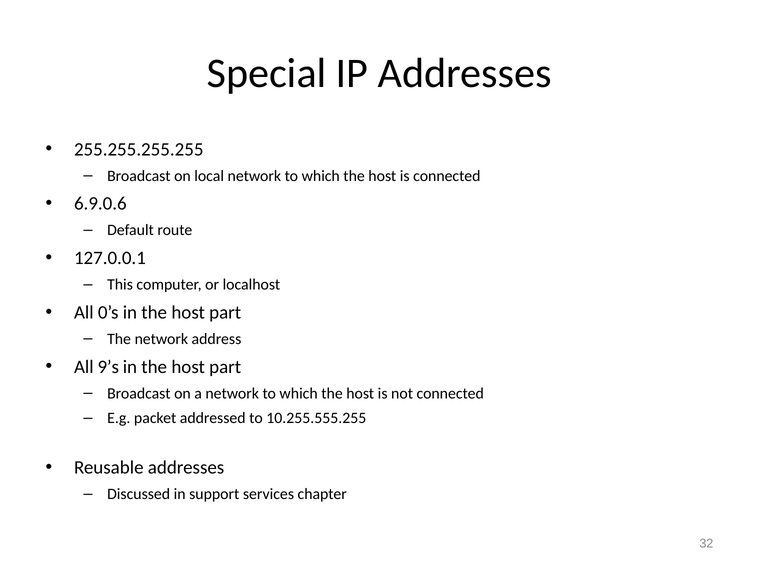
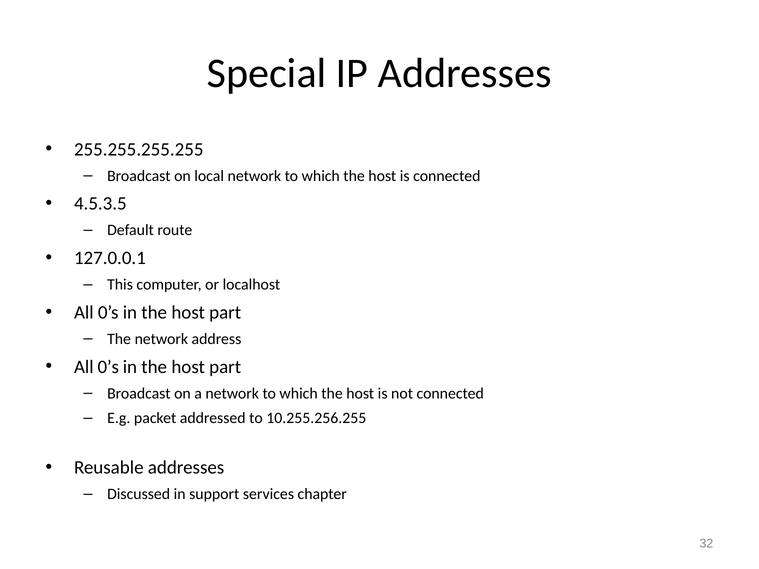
6.9.0.6: 6.9.0.6 -> 4.5.3.5 (100, 204)
9’s: 9’s -> 0’s (108, 367)
10.255.555.255: 10.255.555.255 -> 10.255.256.255 (316, 418)
